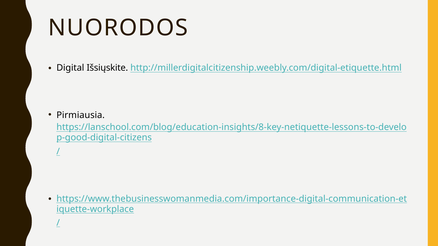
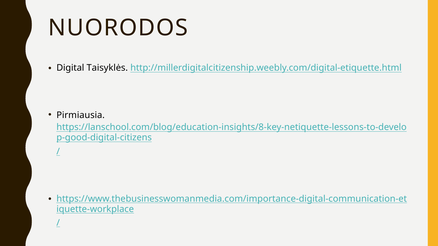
Išsiųskite: Išsiųskite -> Taisyklės (107, 68)
